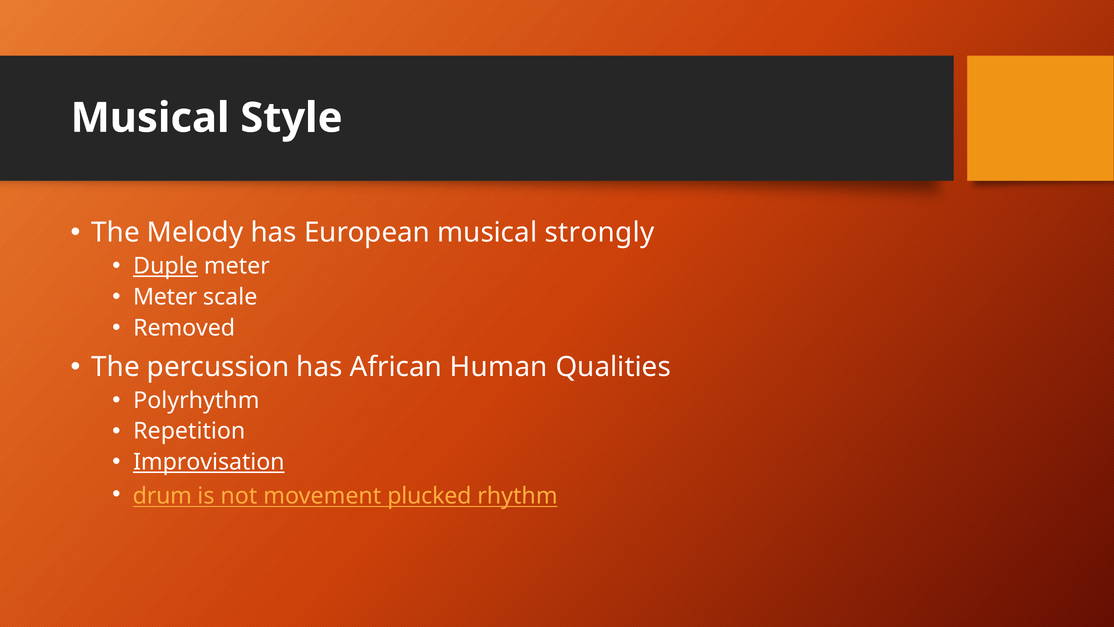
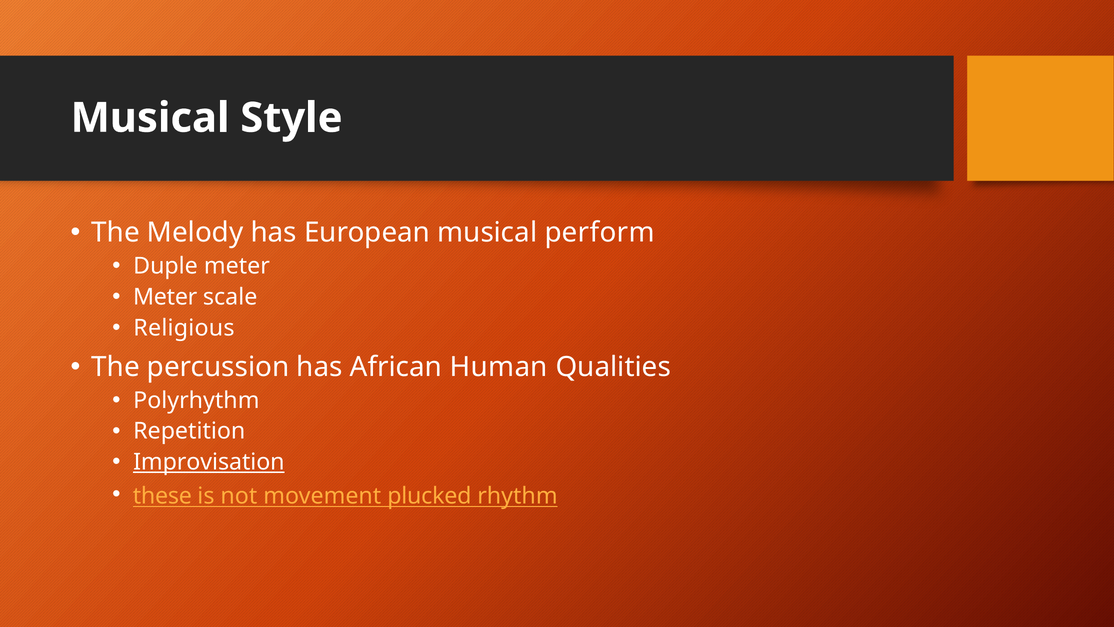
strongly: strongly -> perform (600, 233)
Duple underline: present -> none (166, 266)
Removed: Removed -> Religious (184, 328)
drum: drum -> these (162, 496)
